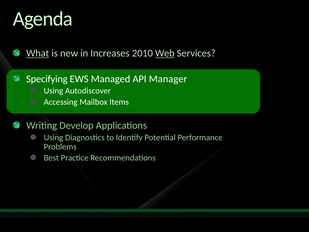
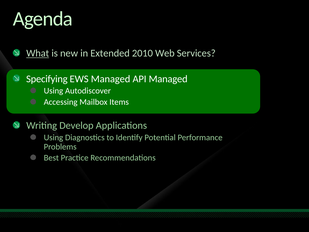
Increases: Increases -> Extended (110, 53)
Web underline: present -> none (165, 53)
API Manager: Manager -> Managed (168, 79)
